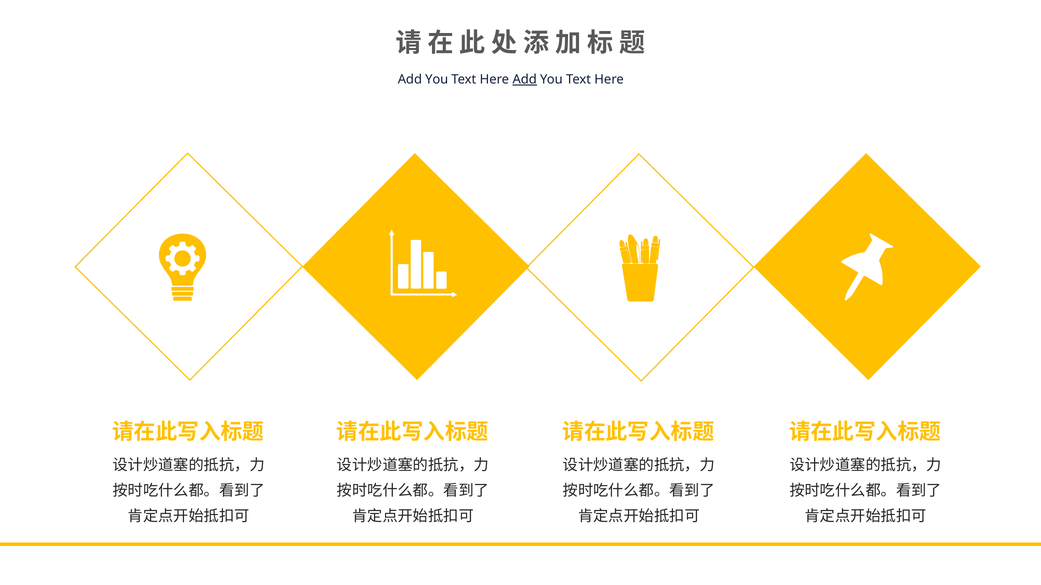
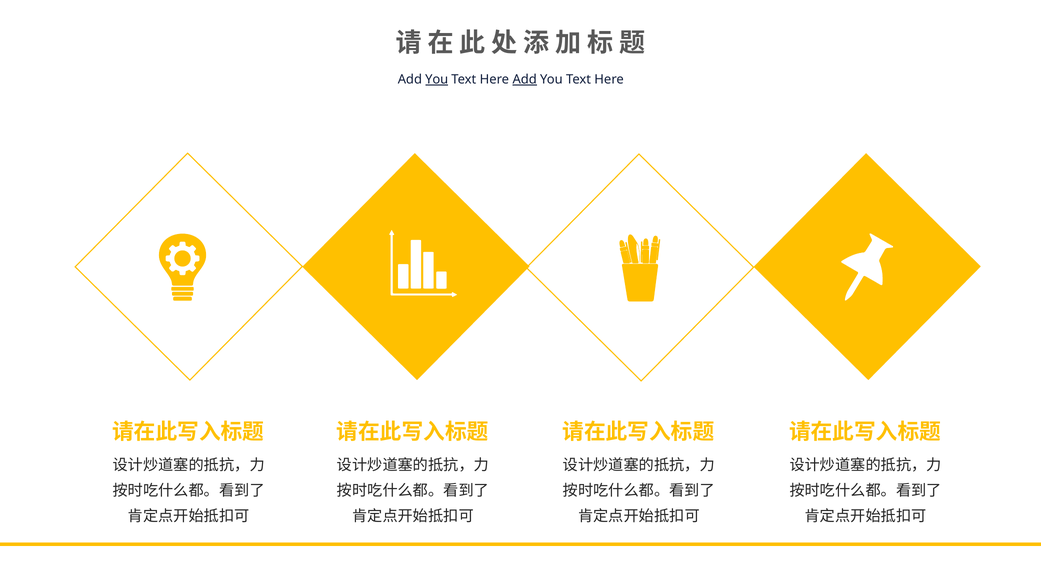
You underline: none -> present (437, 80)
